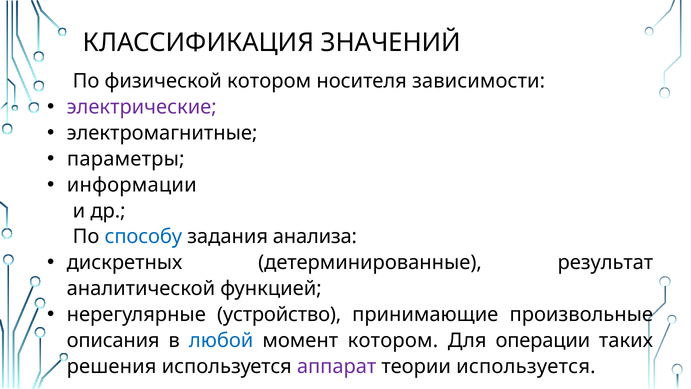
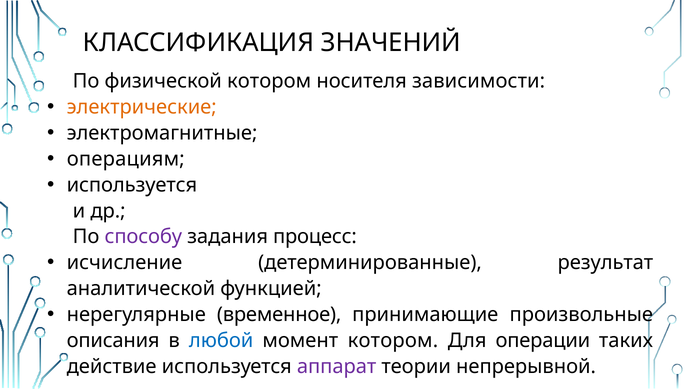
электрические colour: purple -> orange (142, 107)
параметры: параметры -> операциям (126, 159)
информации: информации -> используется (132, 185)
способу colour: blue -> purple (143, 237)
анализа: анализа -> процесс (315, 237)
дискретных: дискретных -> исчисление (125, 263)
устройство: устройство -> временное (279, 314)
решения: решения -> действие (112, 366)
теории используется: используется -> непрерывной (526, 366)
